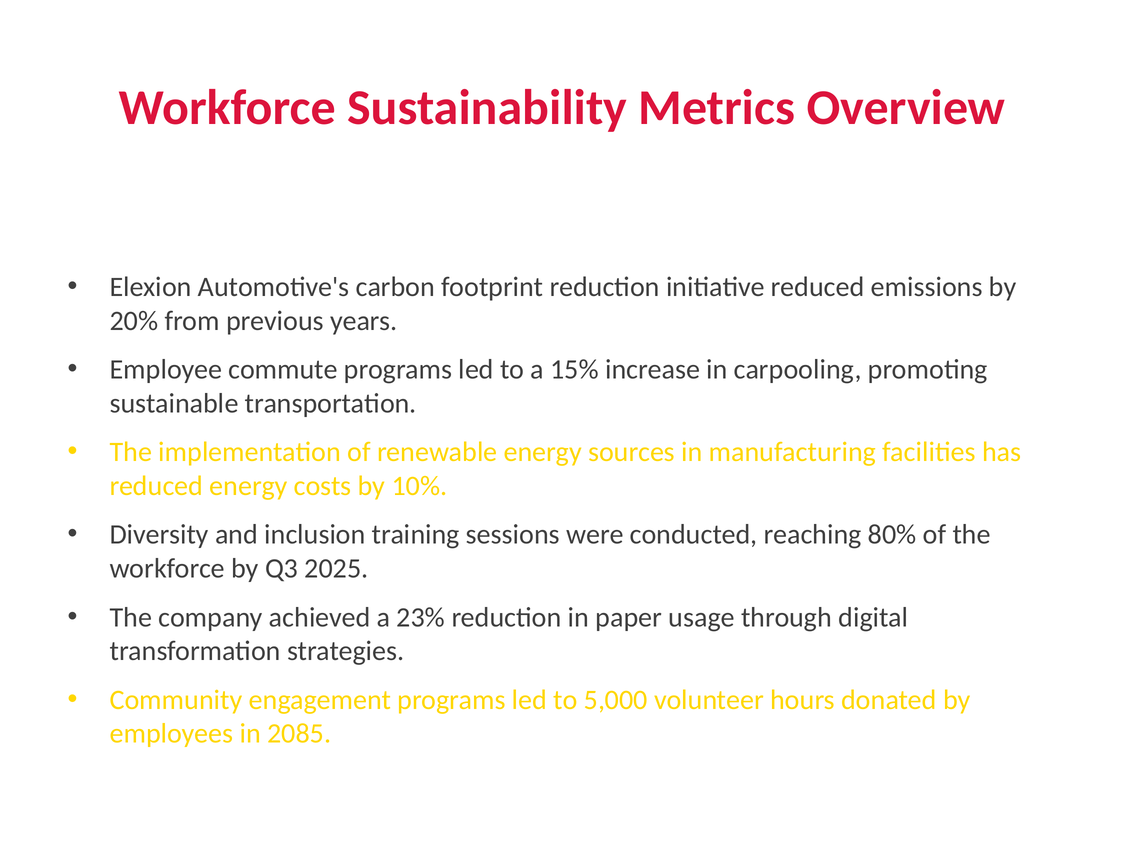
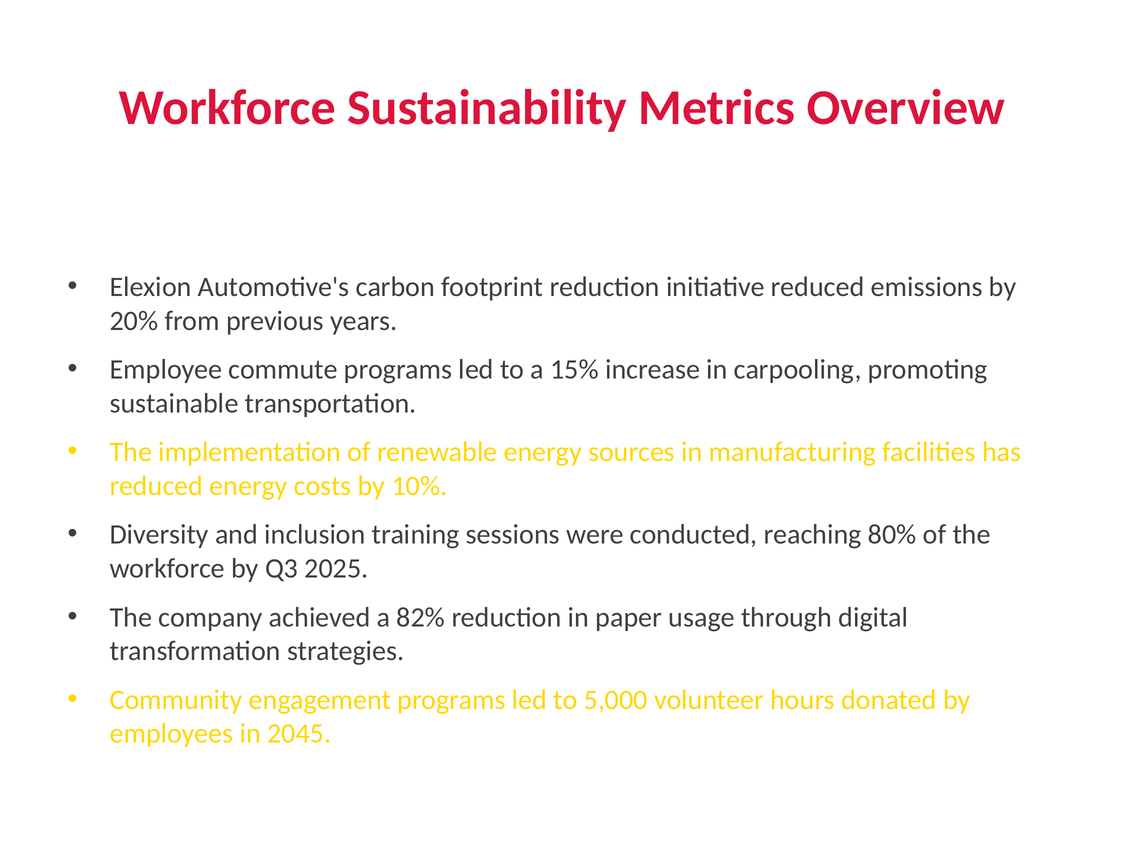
23%: 23% -> 82% (421, 617)
2085: 2085 -> 2045 (299, 733)
